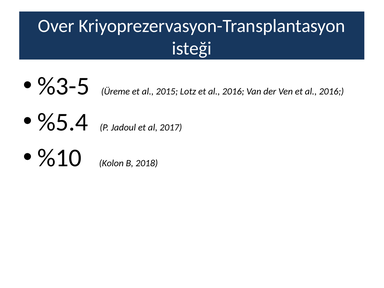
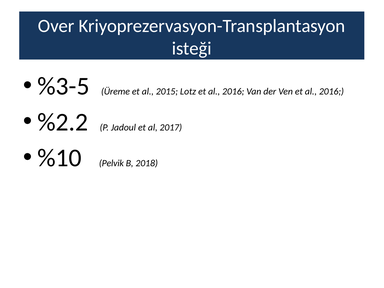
%5.4: %5.4 -> %2.2 (63, 122)
Kolon: Kolon -> Pelvik (111, 163)
